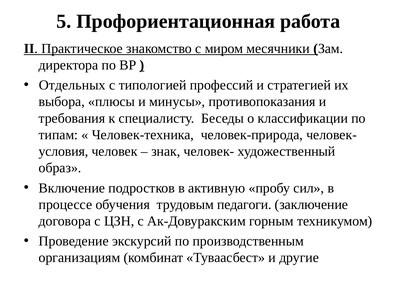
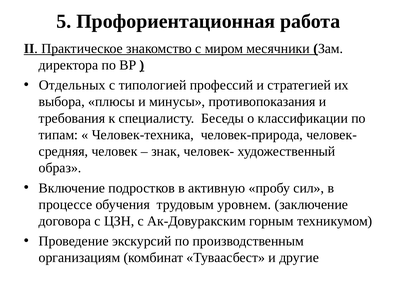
условия: условия -> средняя (63, 151)
педагоги: педагоги -> уровнем (244, 204)
